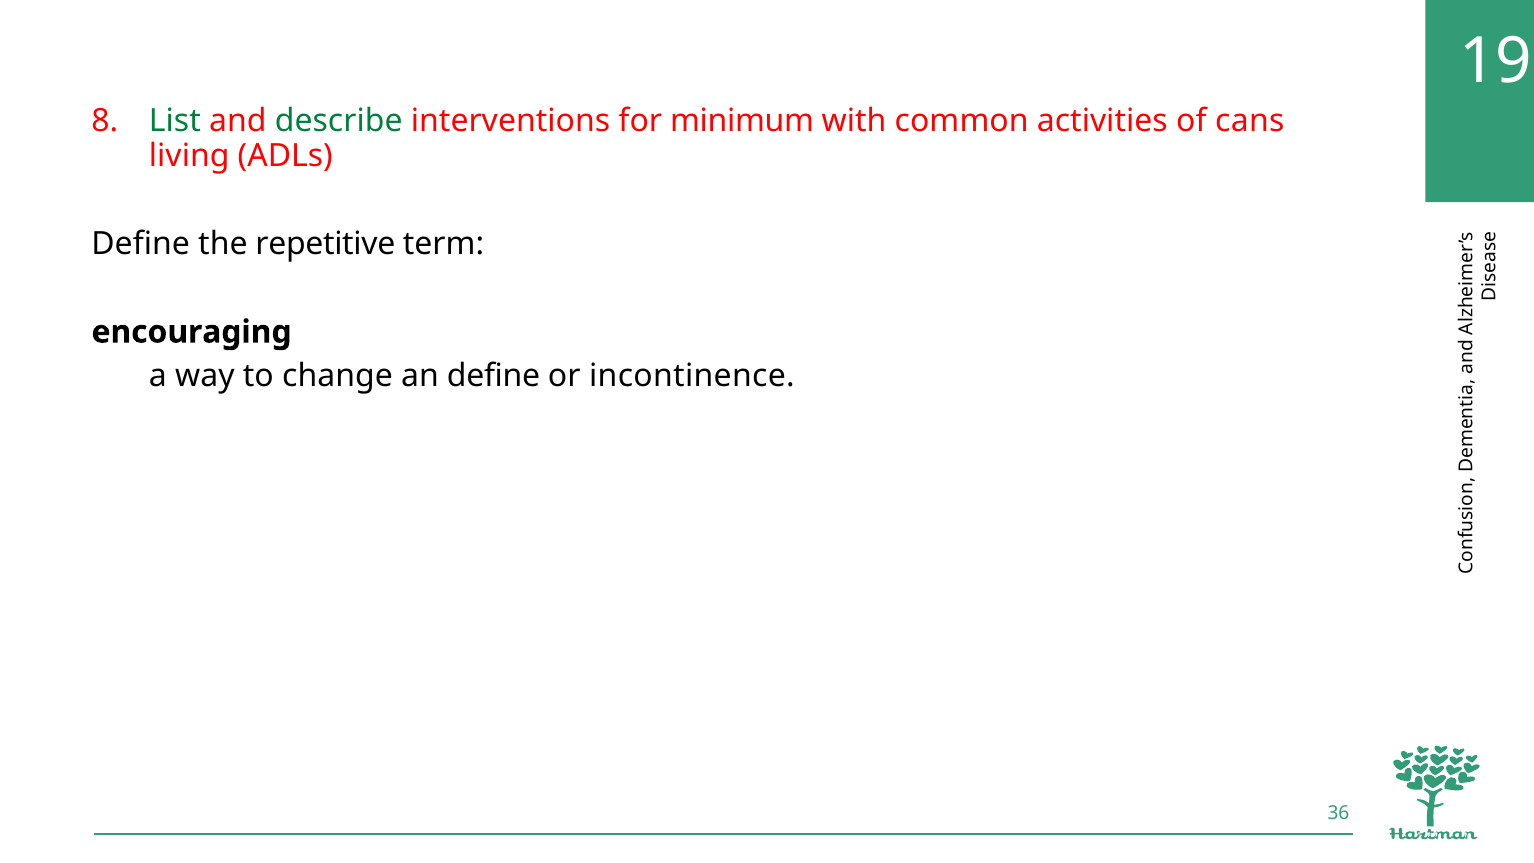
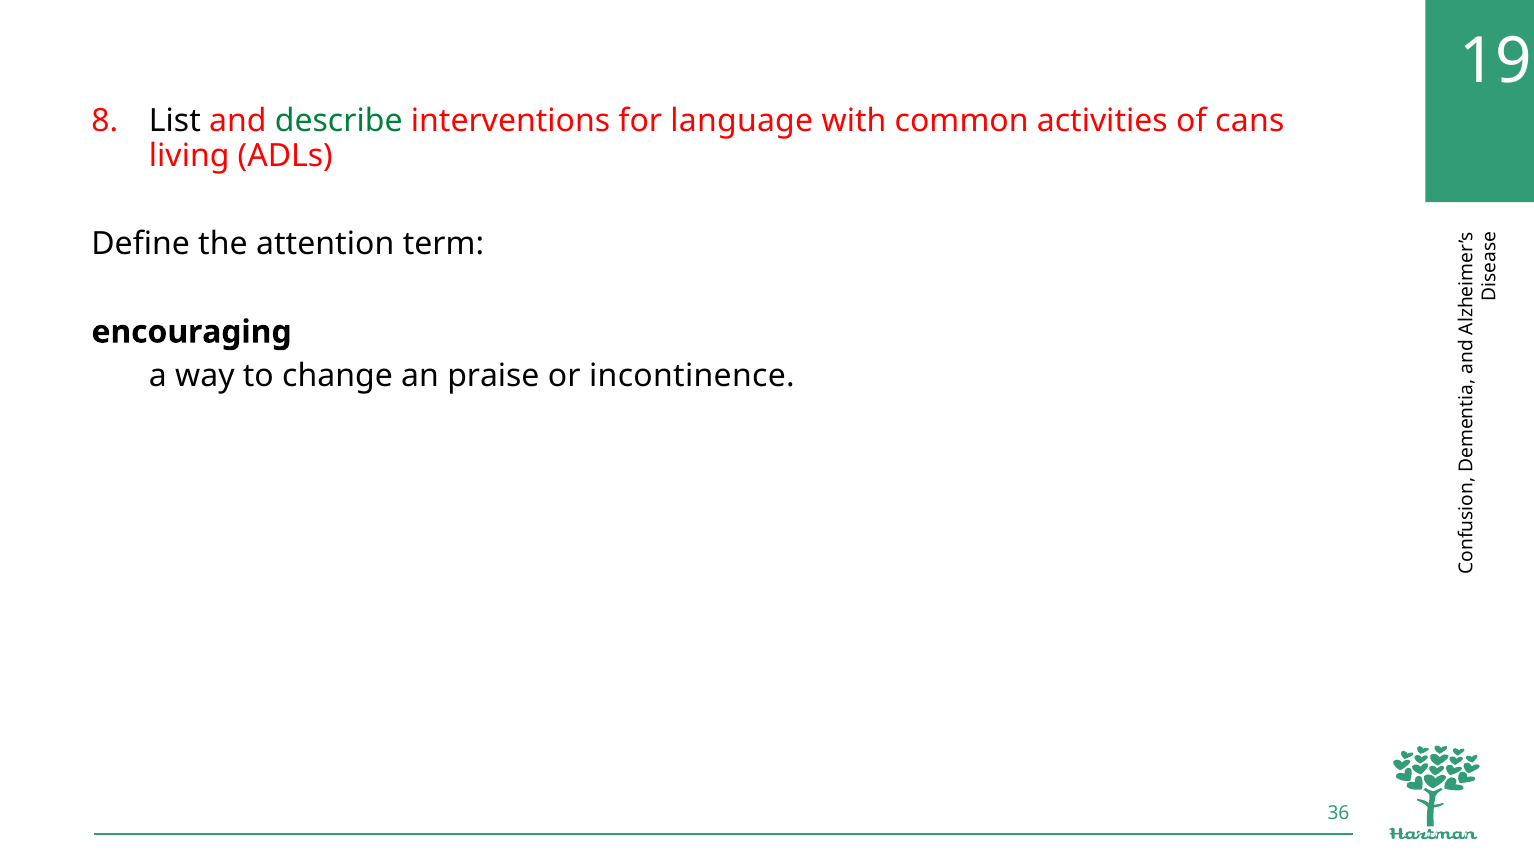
List colour: green -> black (175, 121)
minimum: minimum -> language (742, 121)
repetitive: repetitive -> attention (325, 244)
an define: define -> praise (493, 376)
